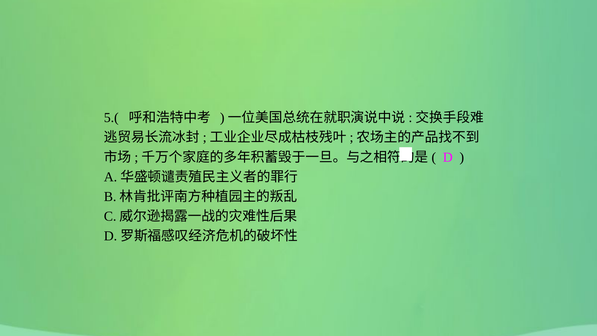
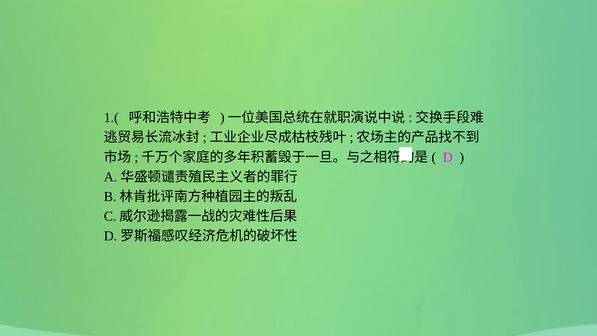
5.(: 5.( -> 1.( (111, 118)
